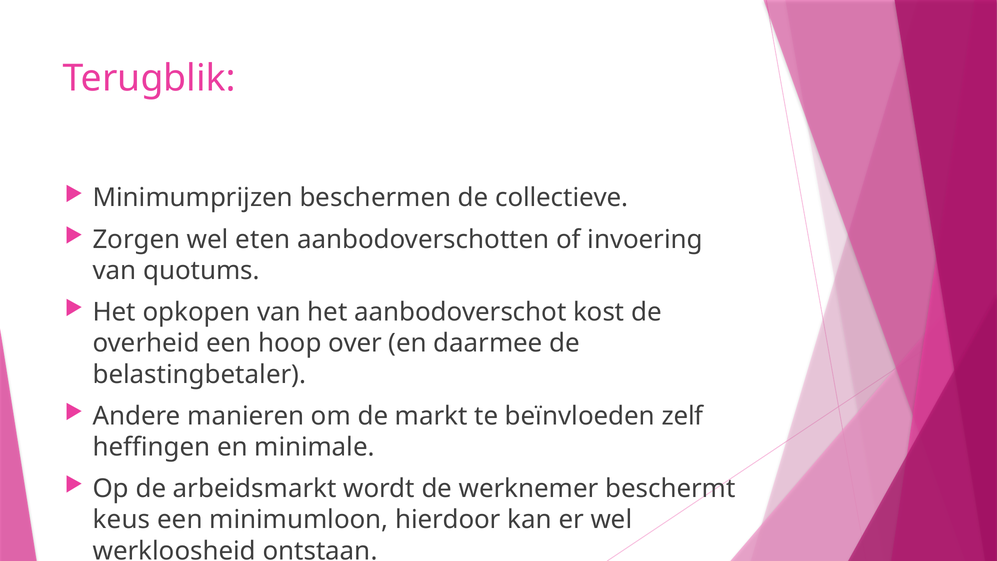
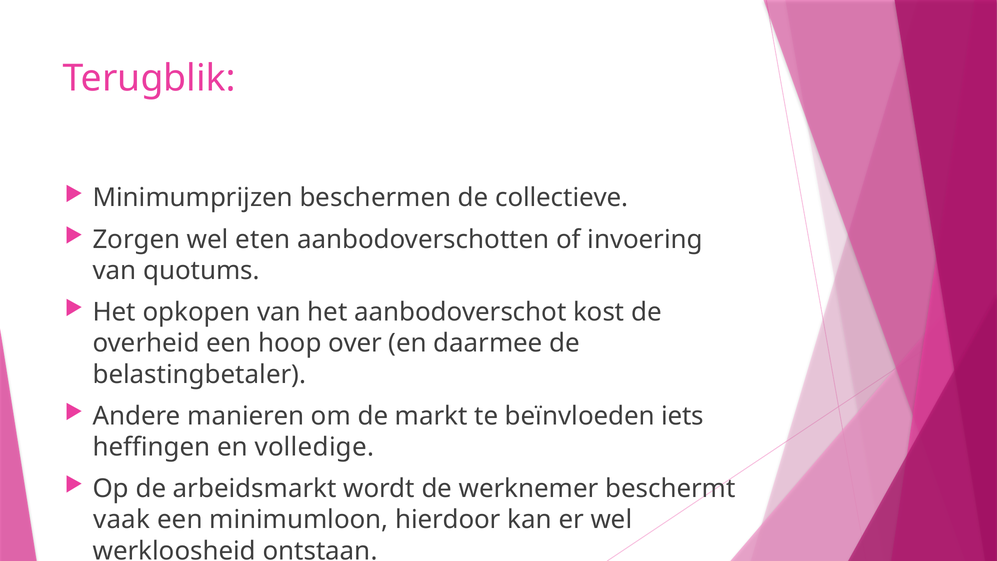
zelf: zelf -> iets (683, 416)
minimale: minimale -> volledige (314, 447)
keus: keus -> vaak (122, 520)
